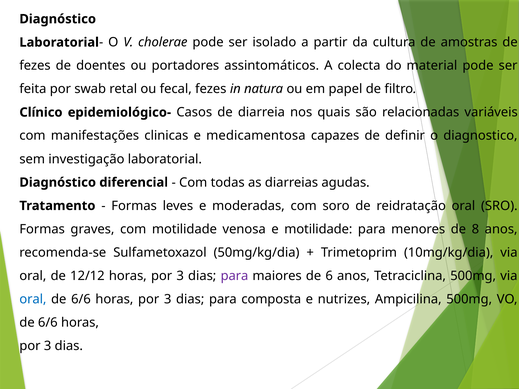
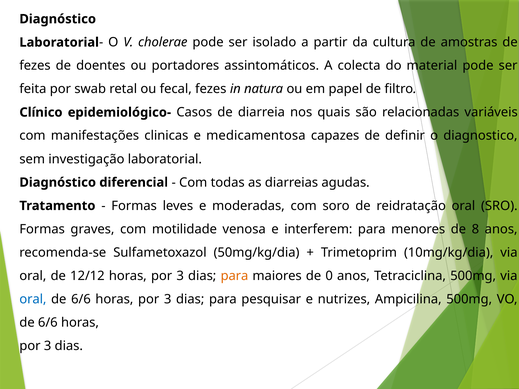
e motilidade: motilidade -> interferem (318, 229)
para colour: purple -> orange (234, 276)
6: 6 -> 0 (329, 276)
composta: composta -> pesquisar (271, 299)
